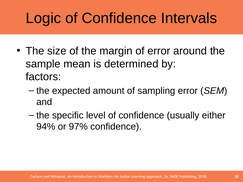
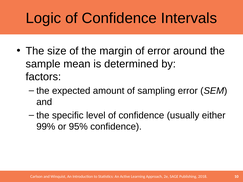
94%: 94% -> 99% (46, 127)
97%: 97% -> 95% (78, 127)
